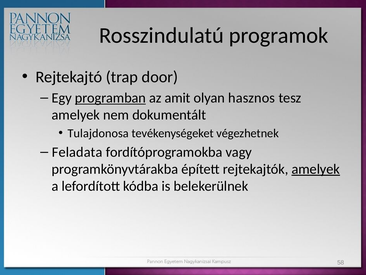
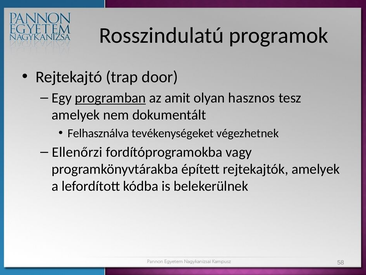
Tulajdonosa: Tulajdonosa -> Felhasználva (98, 133)
Feladata: Feladata -> Ellenőrzi (77, 152)
amelyek underline: present -> none (316, 169)
